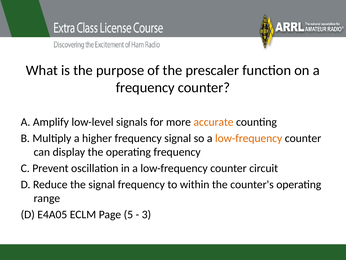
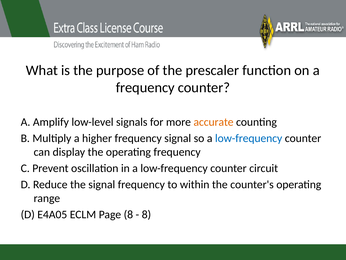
low-frequency colour: orange -> blue (249, 138)
Page 5: 5 -> 8 (128, 214)
3: 3 -> 8 (146, 214)
